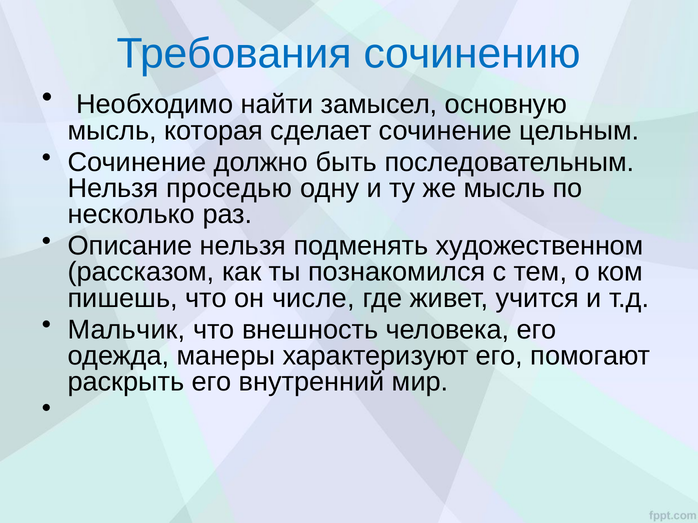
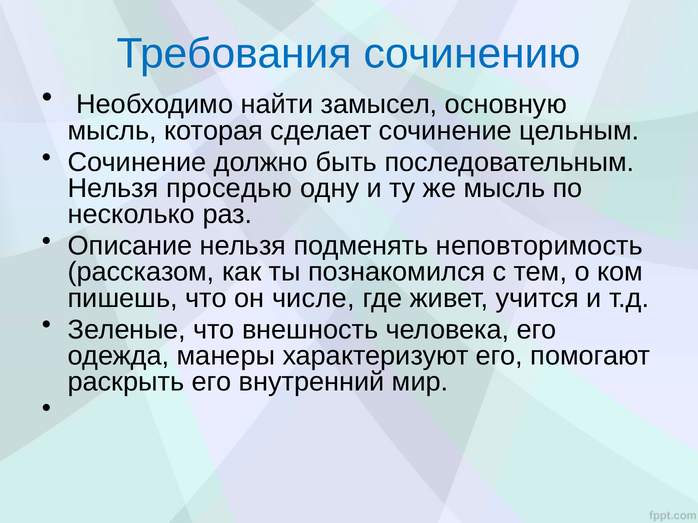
художественном: художественном -> неповторимость (539, 246)
Мальчик: Мальчик -> Зеленые (127, 330)
